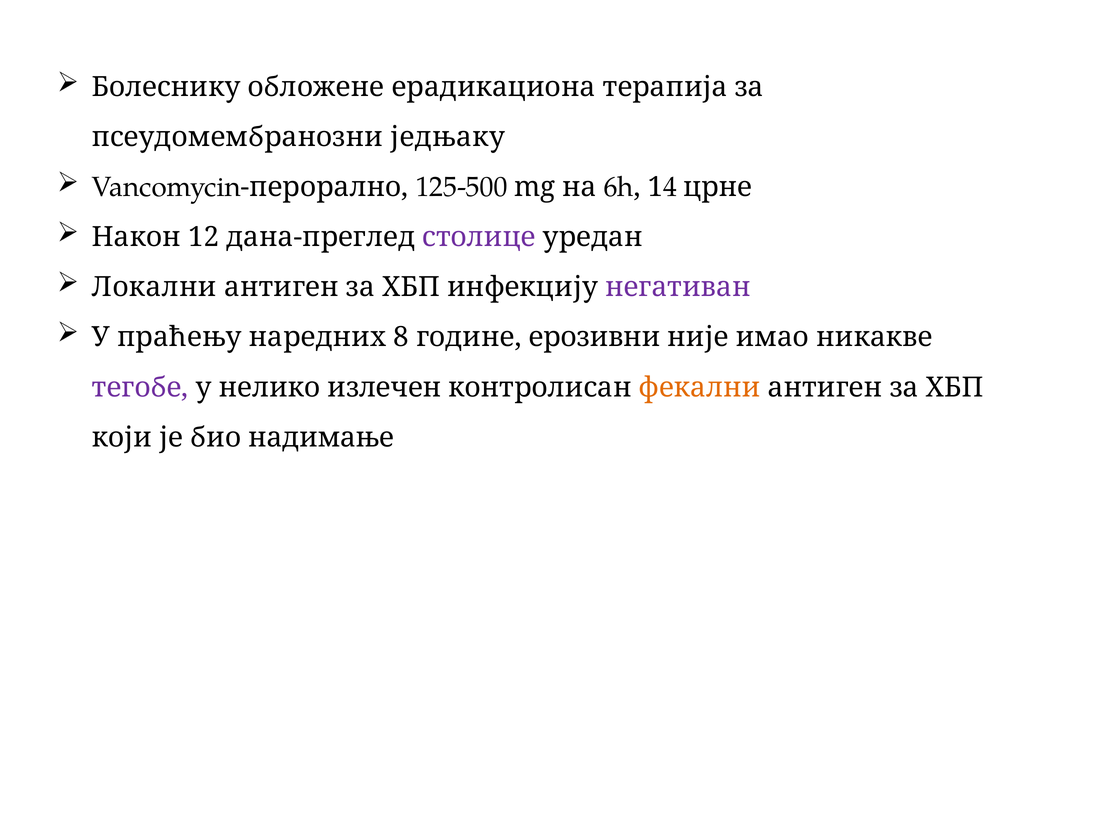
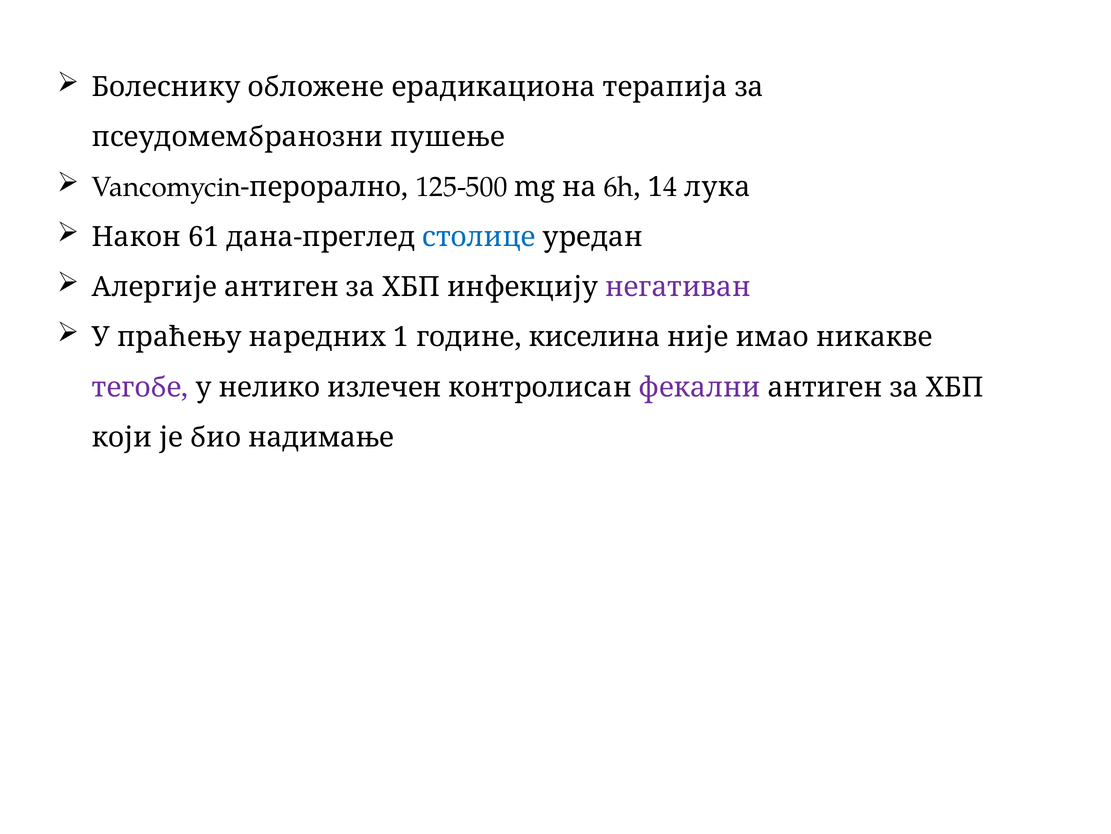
једњаку: једњаку -> пушење (448, 137)
црне: црне -> лука (717, 187)
12: 12 -> 61 (204, 237)
столице colour: purple -> blue (479, 237)
Локални: Локални -> Алергије (154, 287)
8: 8 -> 1 (401, 337)
ерозивни: ерозивни -> киселина (595, 337)
фекални colour: orange -> purple (700, 387)
